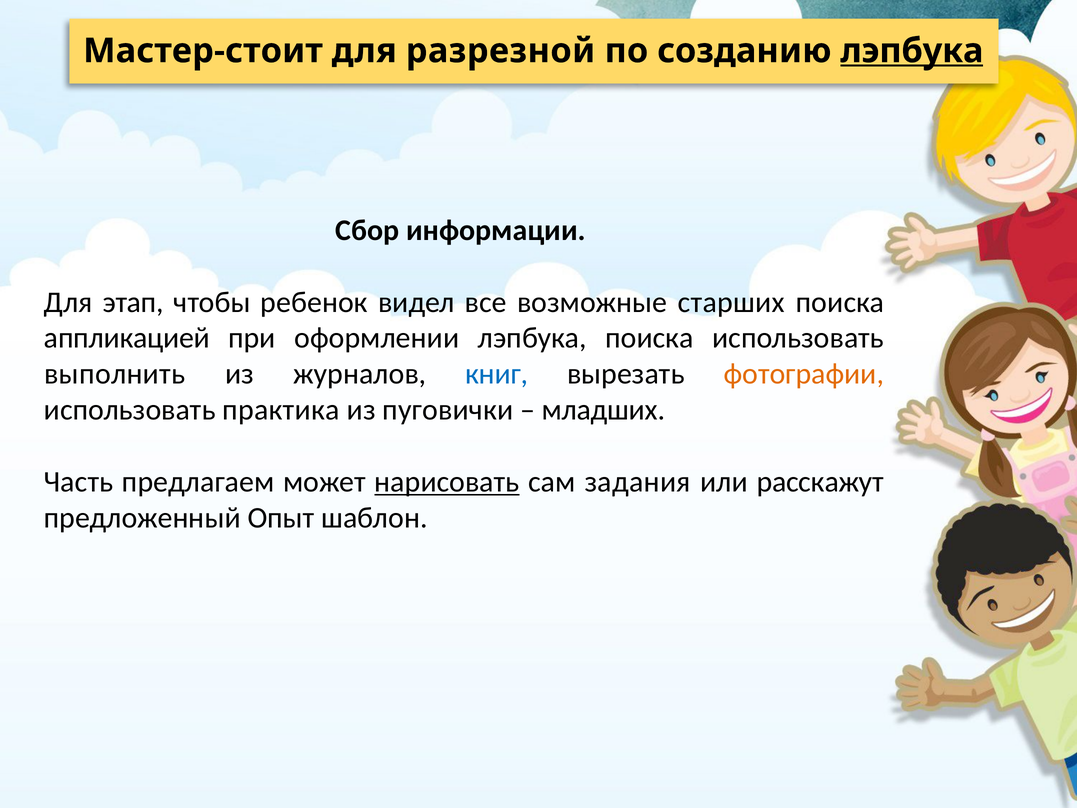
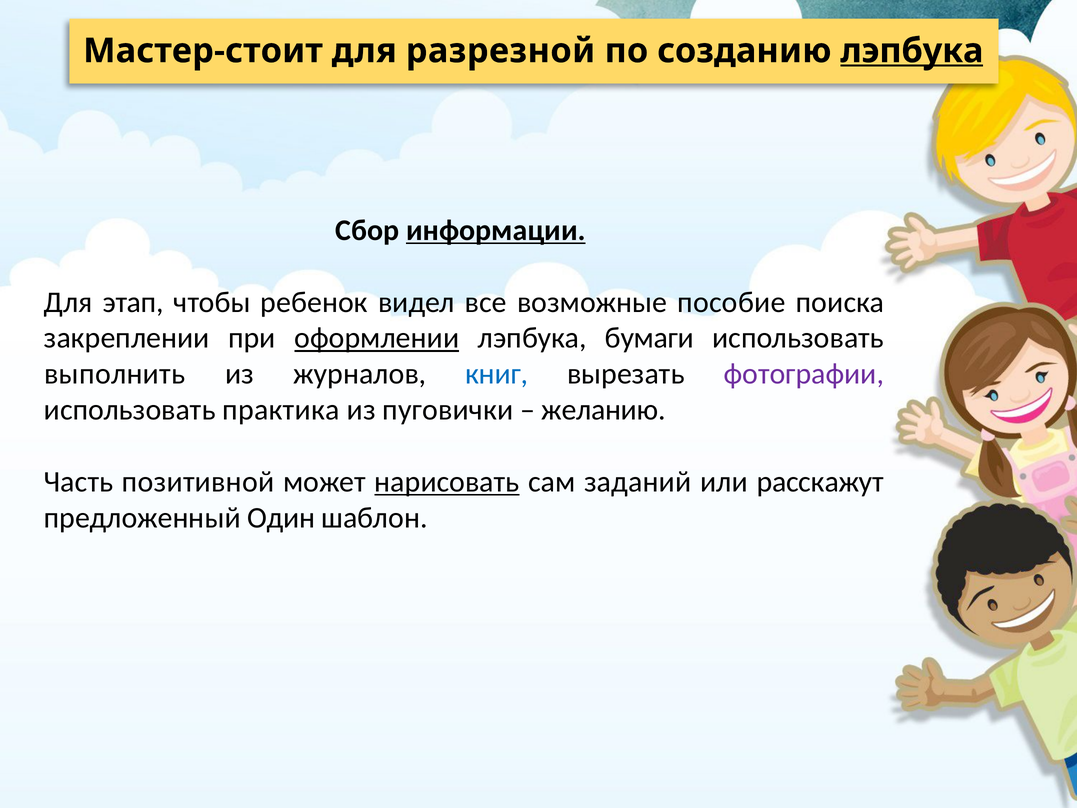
информации underline: none -> present (496, 230)
старших: старших -> пособие (731, 302)
аппликацией: аппликацией -> закреплении (127, 338)
оформлении underline: none -> present (377, 338)
лэпбука поиска: поиска -> бумаги (650, 338)
фотографии colour: orange -> purple (804, 374)
младших: младших -> желанию (603, 410)
предлагаем: предлагаем -> позитивной (198, 482)
задания: задания -> заданий (638, 482)
Опыт: Опыт -> Один (281, 518)
